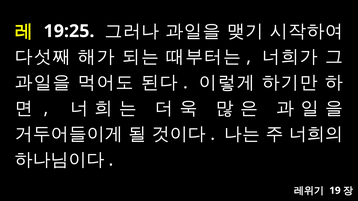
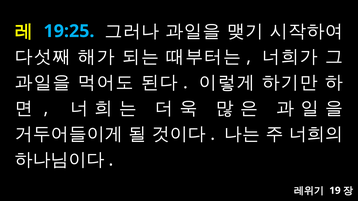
19:25 colour: white -> light blue (69, 31)
